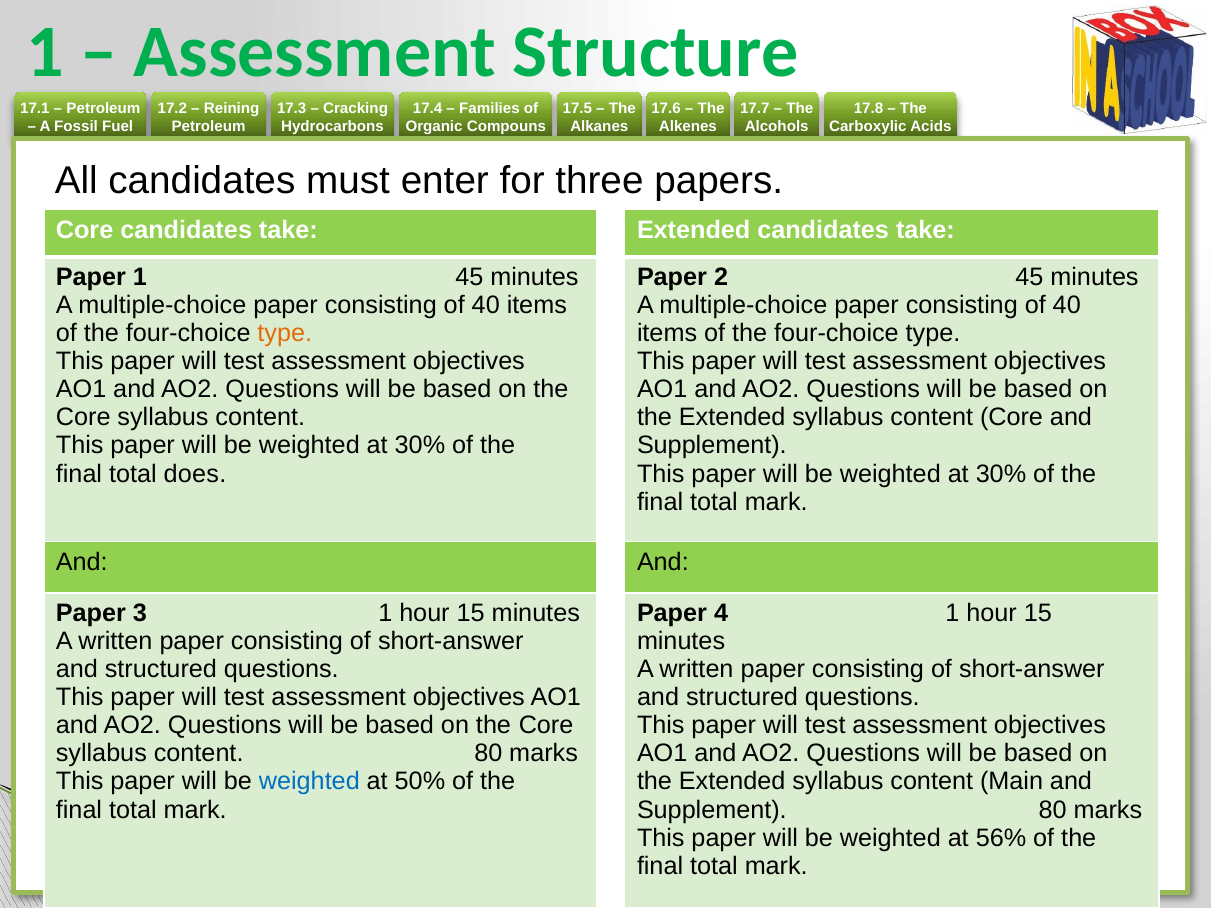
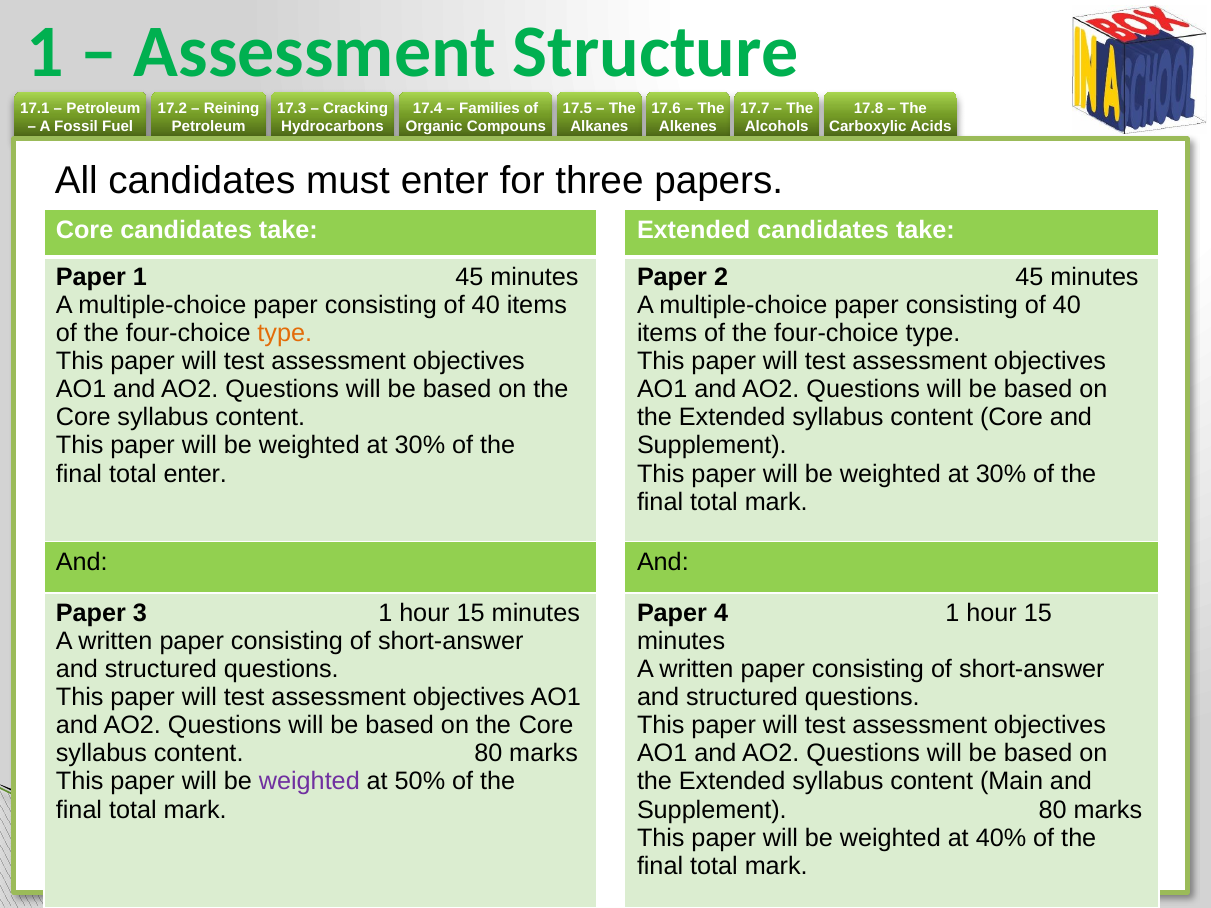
total does: does -> enter (195, 474)
weighted colour: blue -> purple (309, 782)
56%: 56% -> 40% (1001, 838)
